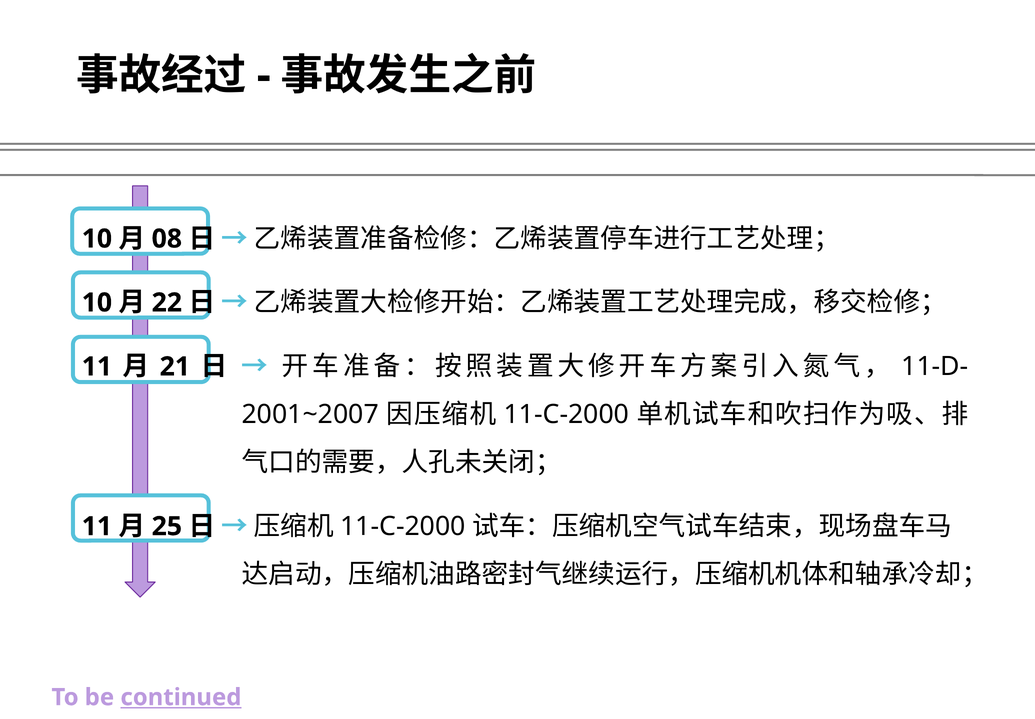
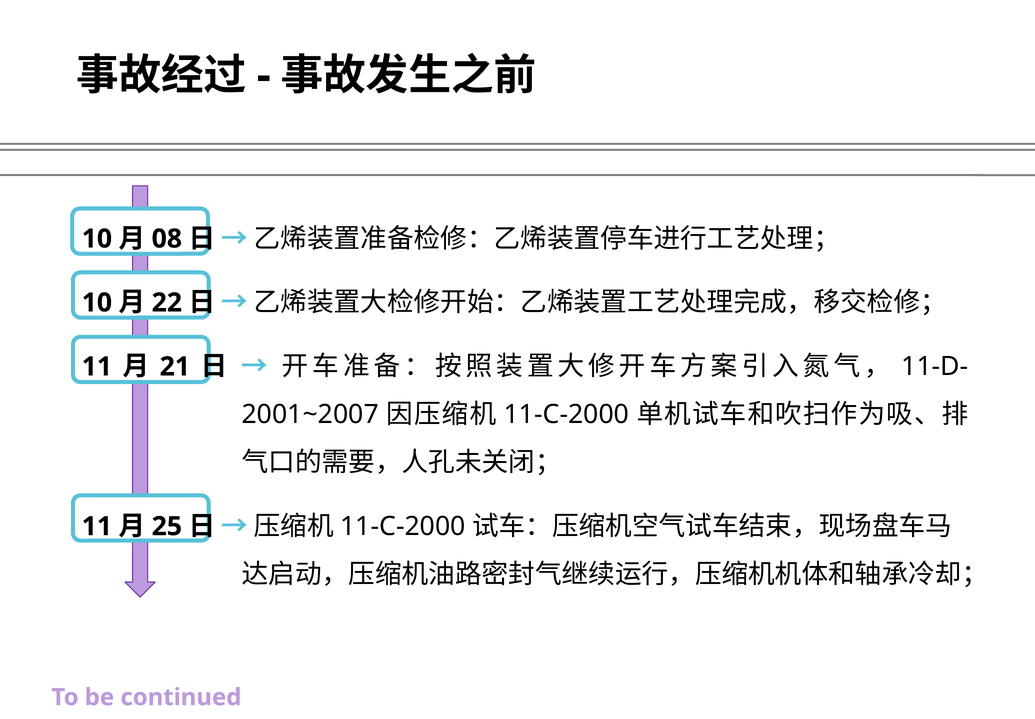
continued underline: present -> none (181, 697)
